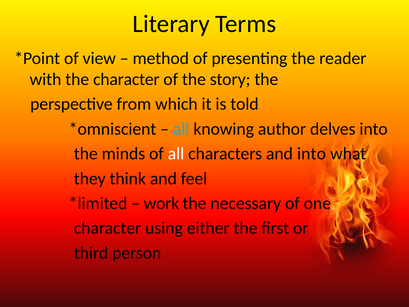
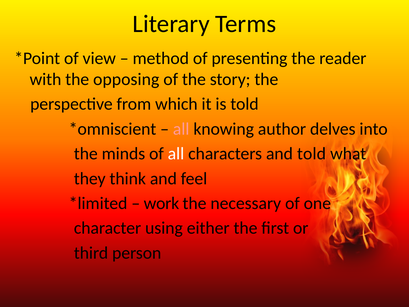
the character: character -> opposing (126, 79)
all colour: light blue -> pink (181, 129)
and into: into -> told (311, 154)
